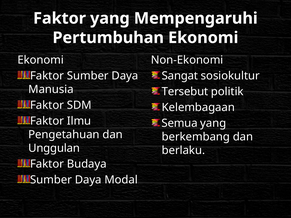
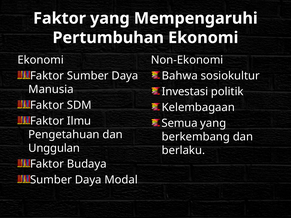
Sangat: Sangat -> Bahwa (180, 76)
Tersebut: Tersebut -> Investasi (185, 92)
